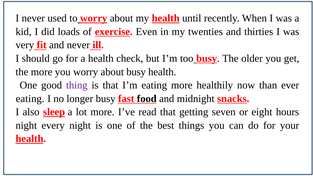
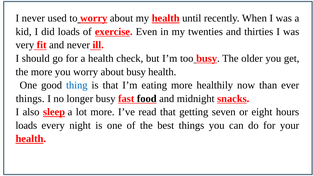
thing colour: purple -> blue (77, 85)
eating: eating -> things (30, 99)
night: night -> loads (26, 125)
